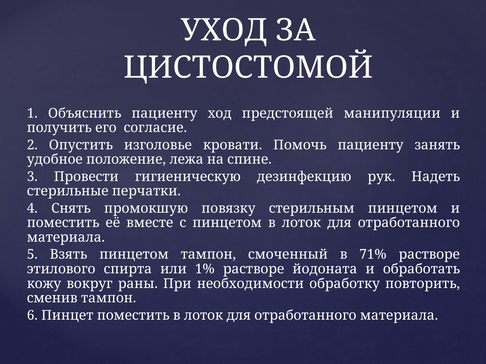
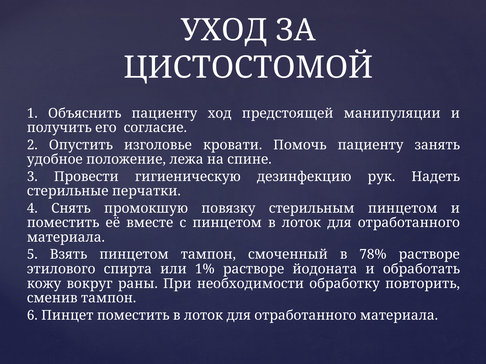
71%: 71% -> 78% (373, 255)
